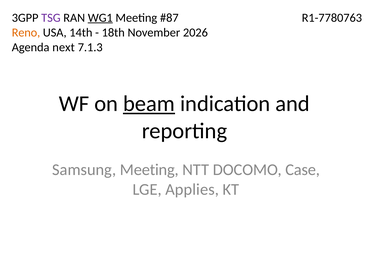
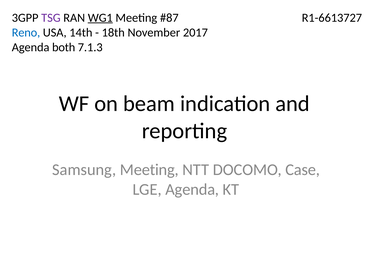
R1-7780763: R1-7780763 -> R1-6613727 (332, 18)
Reno colour: orange -> blue (26, 32)
2026: 2026 -> 2017 (195, 32)
next: next -> both (64, 47)
beam underline: present -> none (149, 104)
LGE Applies: Applies -> Agenda (192, 189)
